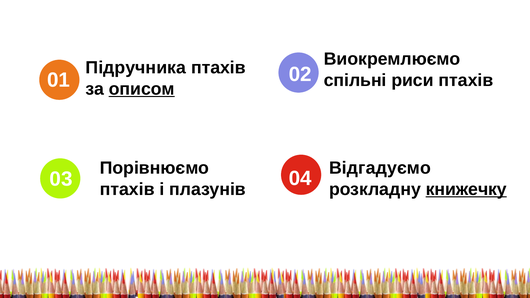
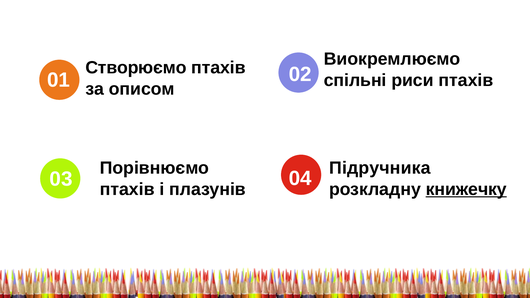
Підручника: Підручника -> Створюємо (136, 68)
описом underline: present -> none (142, 89)
Відгадуємо: Відгадуємо -> Підручника (380, 168)
